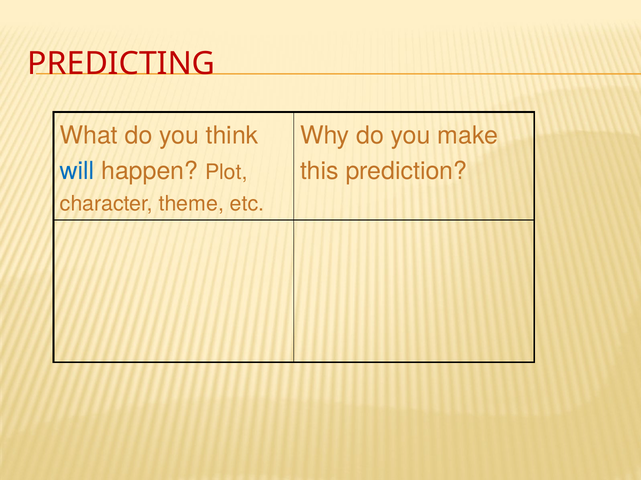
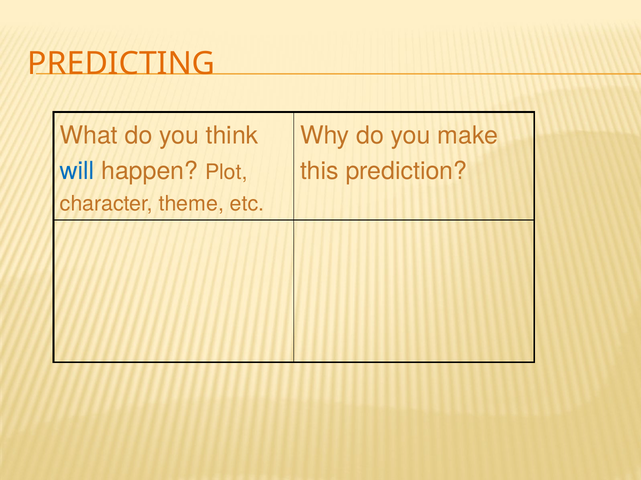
PREDICTING colour: red -> orange (121, 64)
